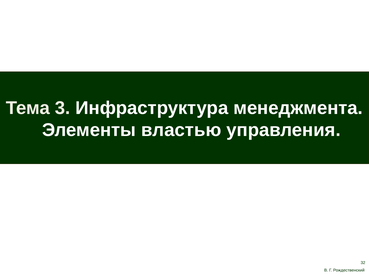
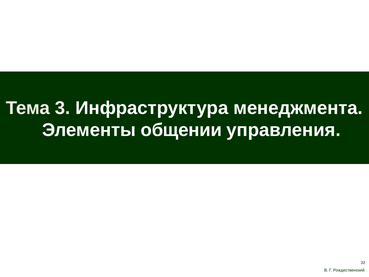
властью: властью -> общении (181, 130)
